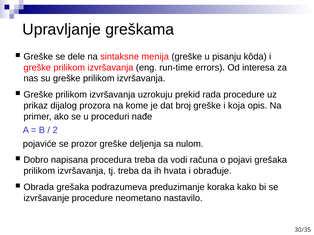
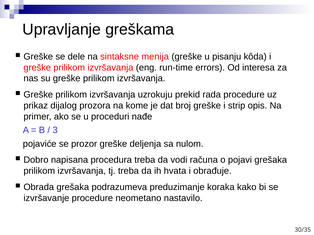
koja: koja -> strip (237, 106)
2: 2 -> 3 (55, 130)
